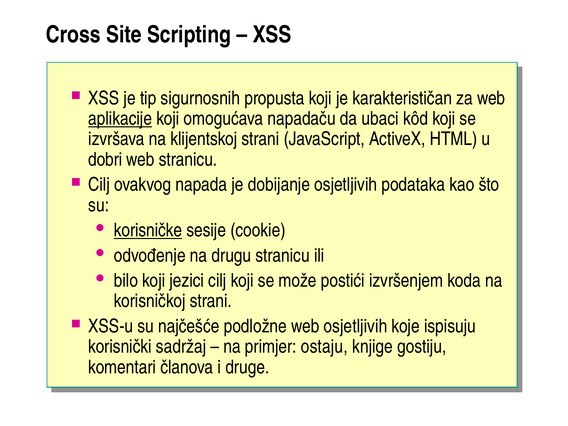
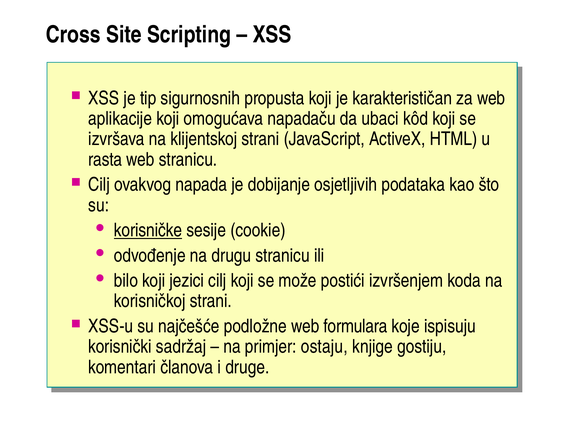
aplikacije underline: present -> none (120, 119)
dobri: dobri -> rasta (105, 159)
web osjetljivih: osjetljivih -> formulara (356, 326)
